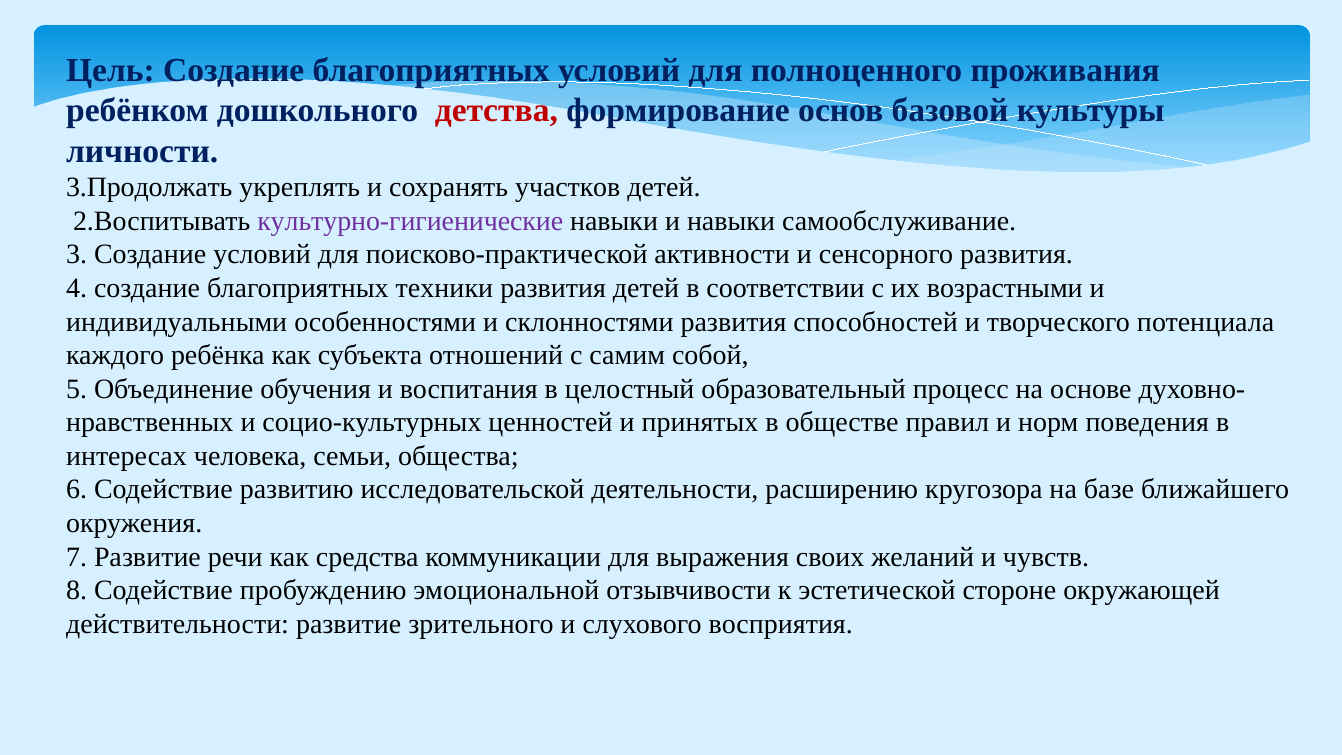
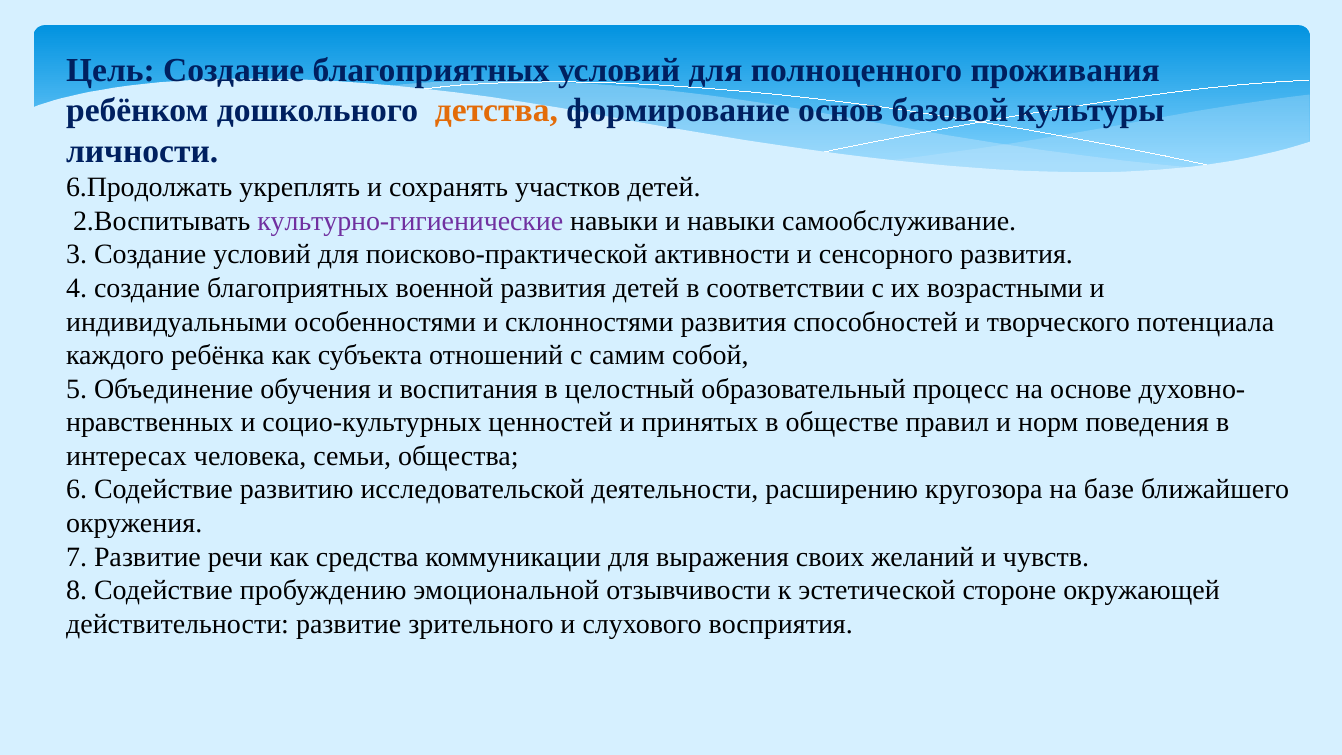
детства colour: red -> orange (496, 111)
3.Продолжать: 3.Продолжать -> 6.Продолжать (149, 188)
техники: техники -> военной (445, 288)
